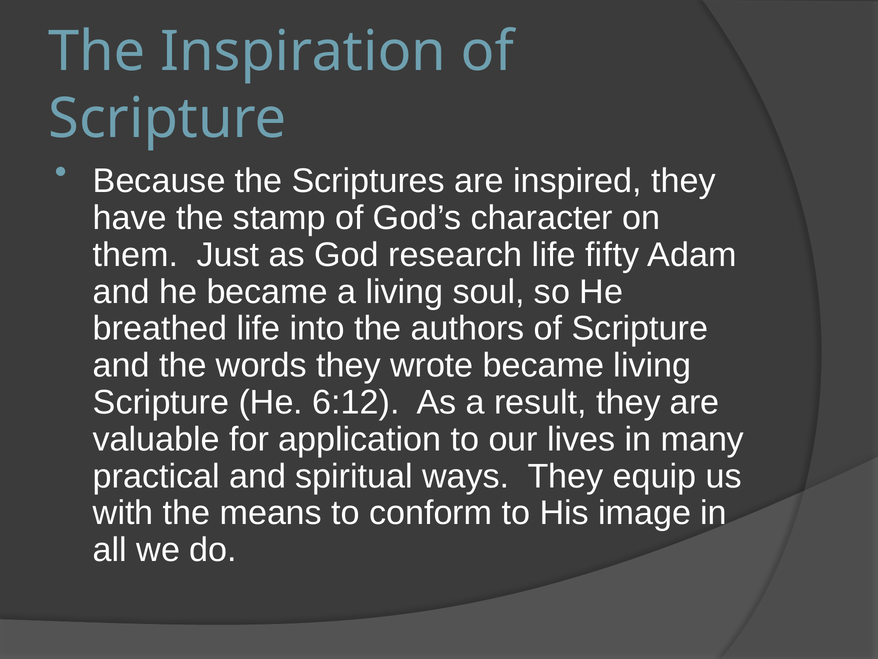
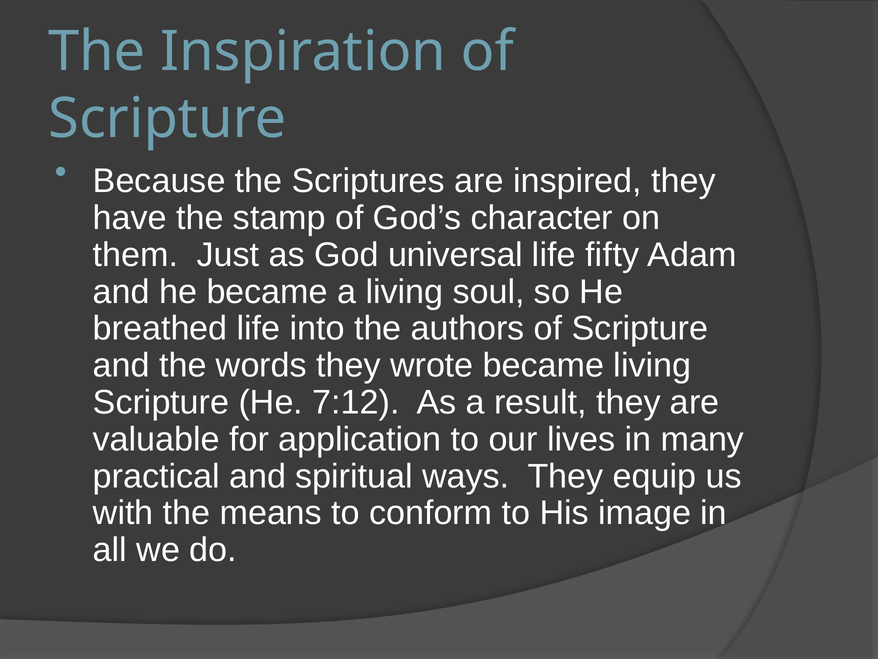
research: research -> universal (455, 255)
6:12: 6:12 -> 7:12 (356, 402)
